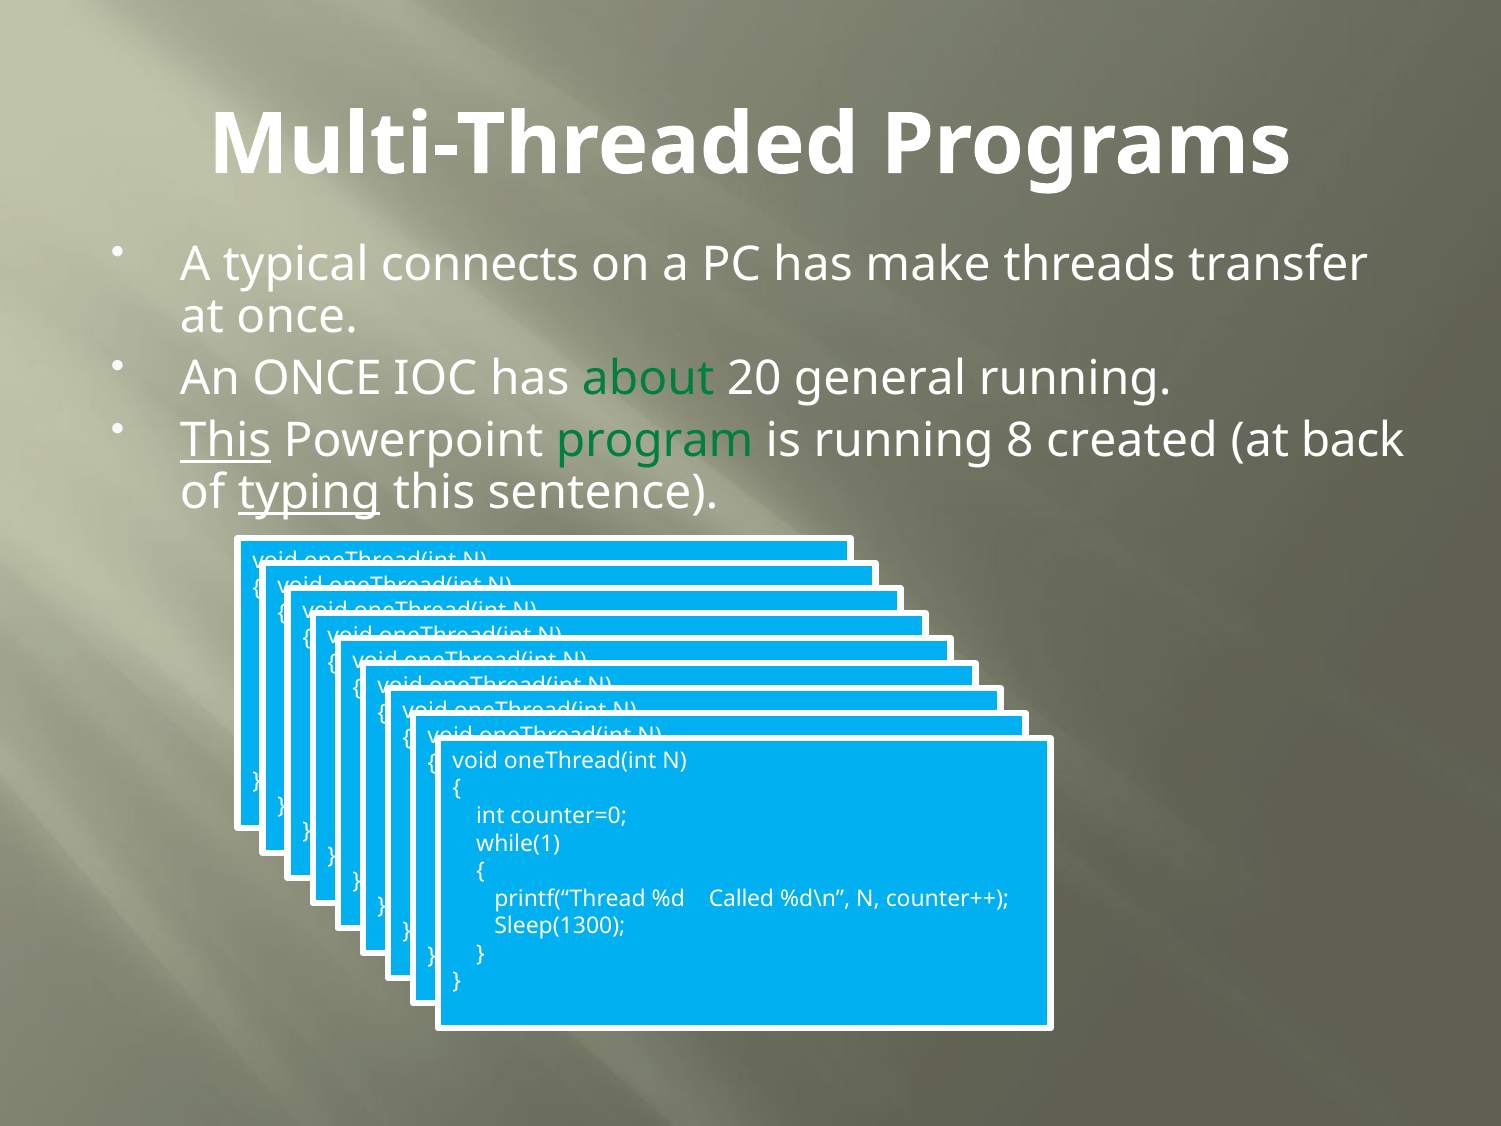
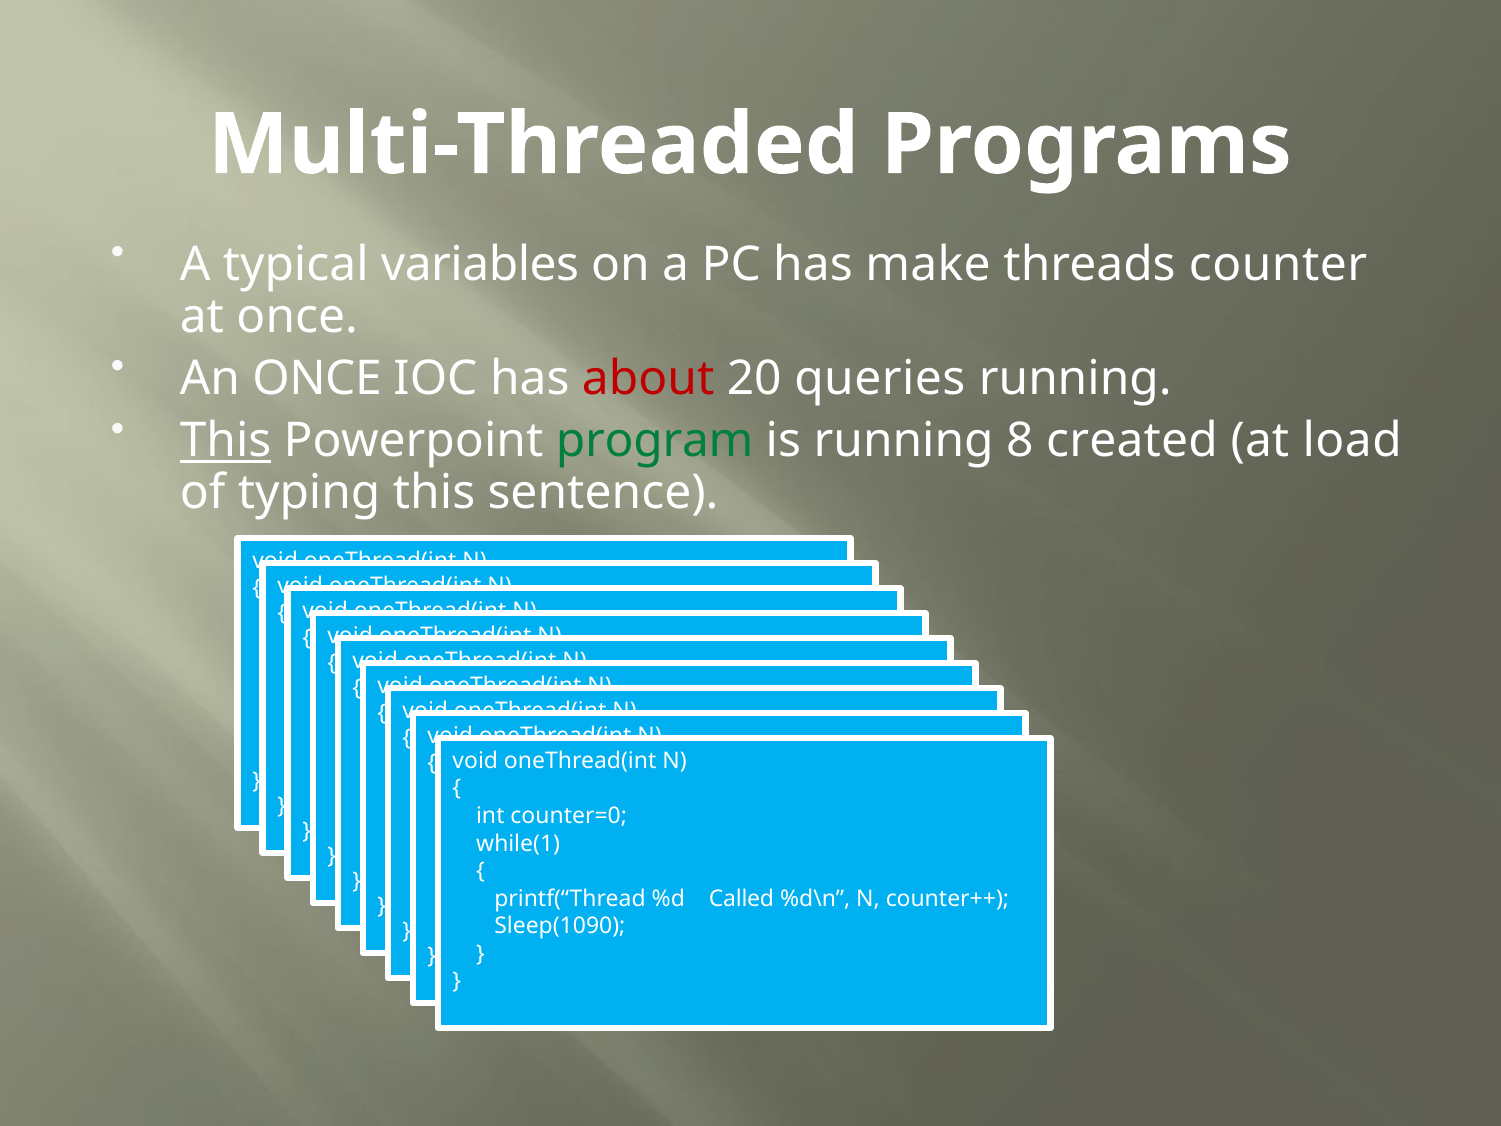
connects: connects -> variables (480, 265)
transfer: transfer -> counter (1278, 265)
about colour: green -> red (648, 379)
general: general -> queries (880, 379)
back: back -> load (1352, 441)
typing underline: present -> none (309, 493)
Sleep(1300: Sleep(1300 -> Sleep(1090 (560, 926)
